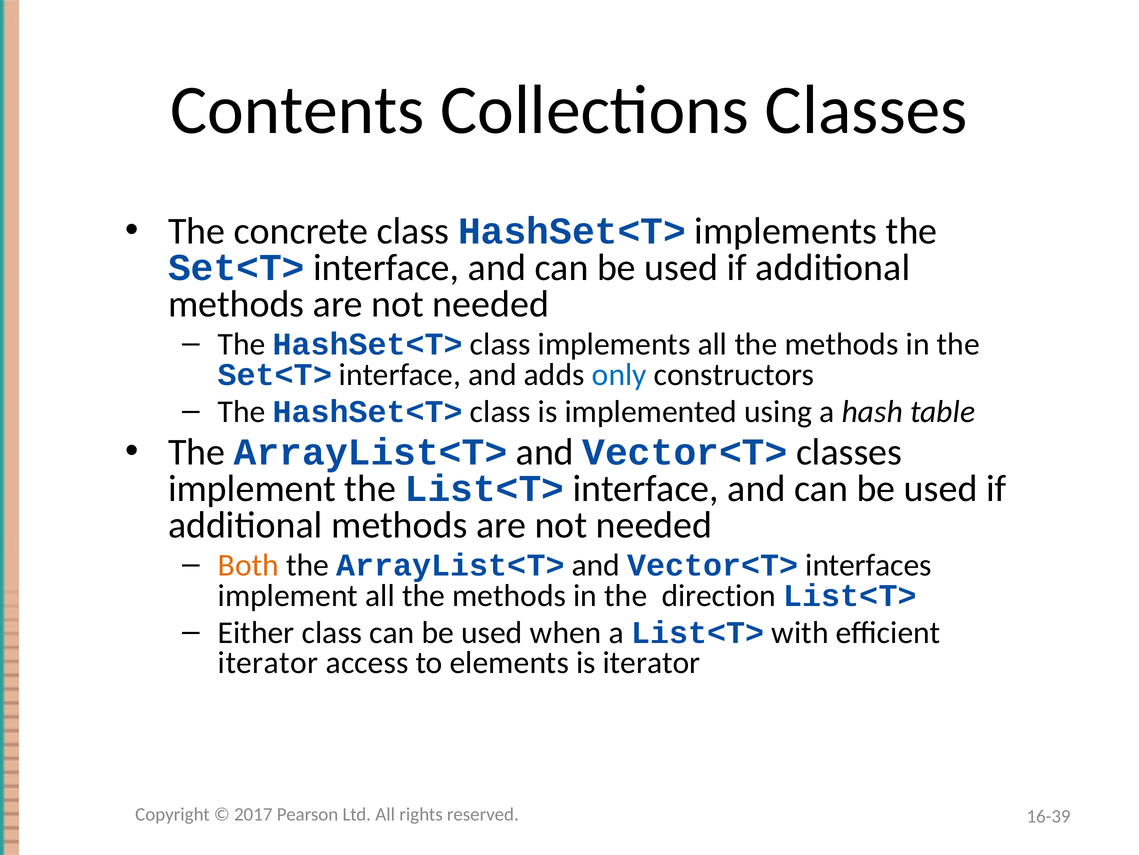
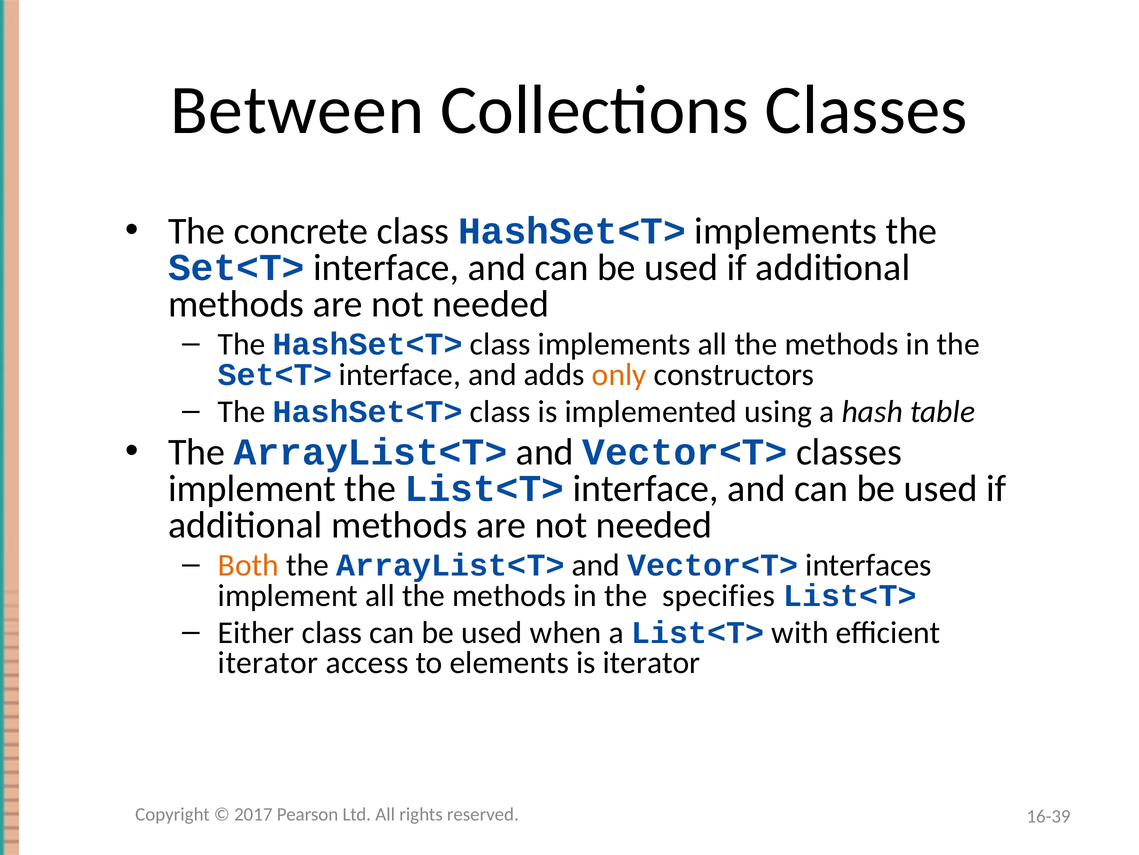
Contents: Contents -> Between (297, 110)
only colour: blue -> orange (619, 374)
direction: direction -> specifies (718, 595)
